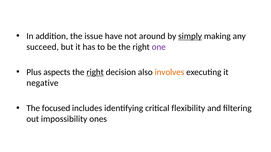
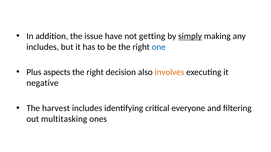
around: around -> getting (152, 36)
succeed: succeed -> includes (43, 47)
one colour: purple -> blue (159, 47)
right underline: present -> none (95, 72)
focused: focused -> harvest (56, 108)
flexibility: flexibility -> everyone (188, 108)
impossibility: impossibility -> multitasking (64, 119)
